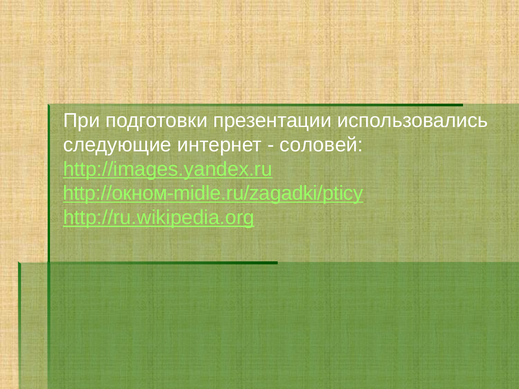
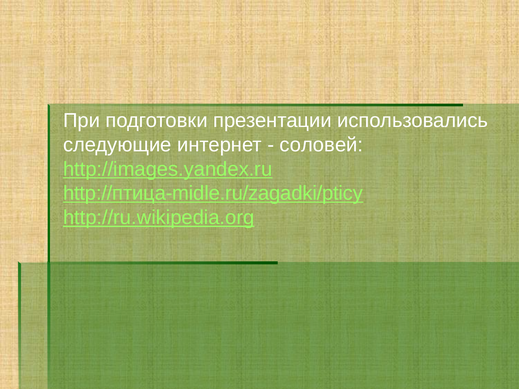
http://окном-midle.ru/zagadki/pticy: http://окном-midle.ru/zagadki/pticy -> http://птица-midle.ru/zagadki/pticy (213, 193)
